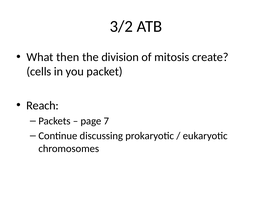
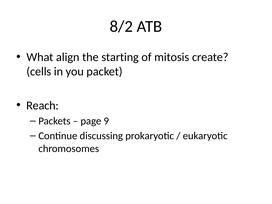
3/2: 3/2 -> 8/2 (121, 26)
then: then -> align (68, 57)
division: division -> starting (120, 57)
7: 7 -> 9 (106, 121)
